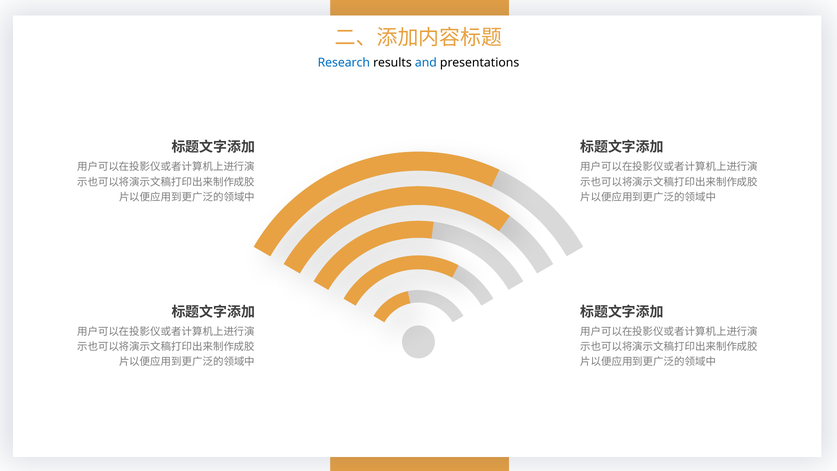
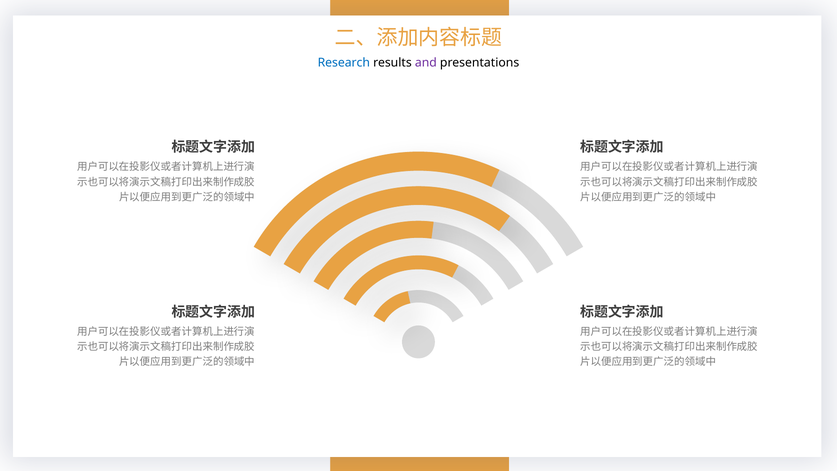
and colour: blue -> purple (426, 63)
